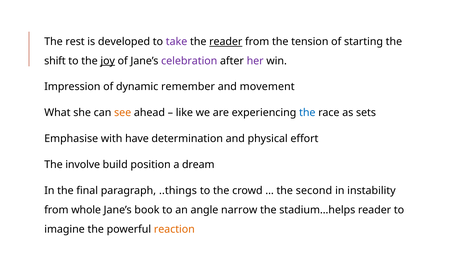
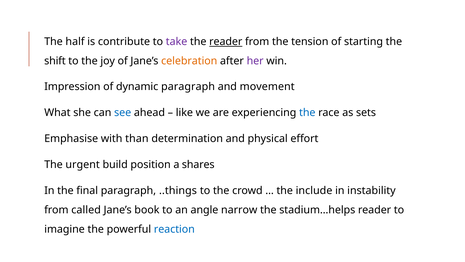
rest: rest -> half (75, 42)
developed: developed -> contribute (124, 42)
joy underline: present -> none (108, 61)
celebration colour: purple -> orange (189, 61)
dynamic remember: remember -> paragraph (188, 87)
see colour: orange -> blue (123, 113)
have: have -> than (137, 139)
involve: involve -> urgent (83, 165)
dream: dream -> shares (198, 165)
second: second -> include (314, 190)
whole: whole -> called (86, 210)
reaction colour: orange -> blue (174, 229)
